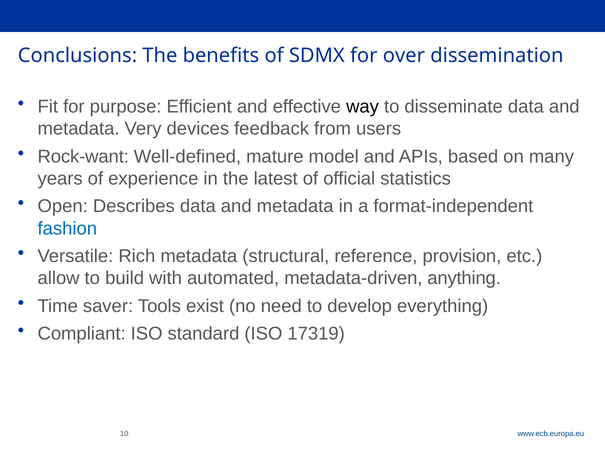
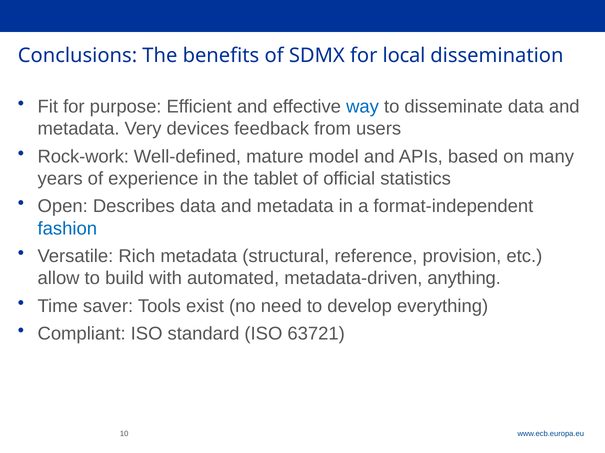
over: over -> local (404, 56)
way colour: black -> blue (363, 107)
Rock-want: Rock-want -> Rock-work (83, 157)
latest: latest -> tablet (276, 179)
17319: 17319 -> 63721 (316, 334)
